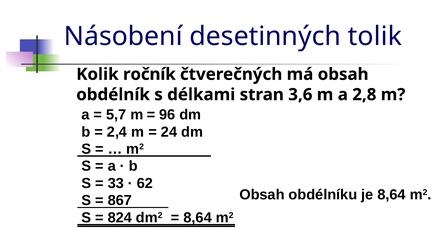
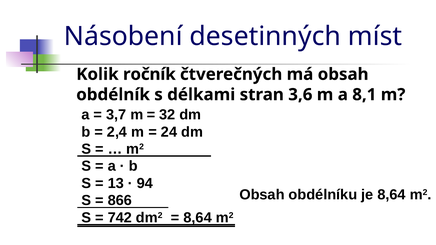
tolik: tolik -> míst (375, 37)
2,8: 2,8 -> 8,1 (364, 95)
5,7: 5,7 -> 3,7 (116, 115)
96: 96 -> 32 (167, 115)
33: 33 -> 13 (116, 184)
62: 62 -> 94 (145, 184)
867: 867 -> 866 (120, 201)
824: 824 -> 742 (120, 218)
